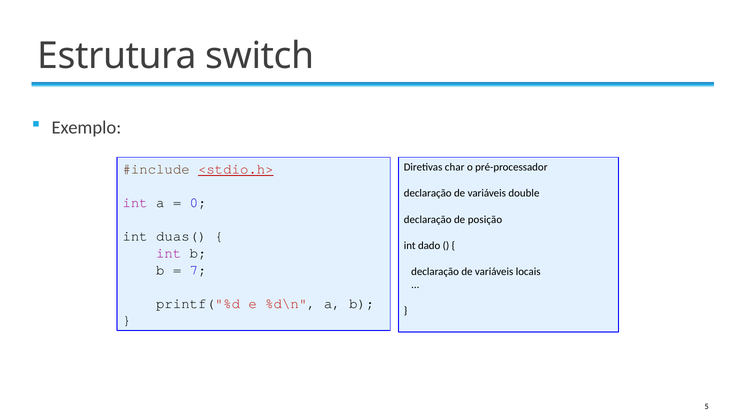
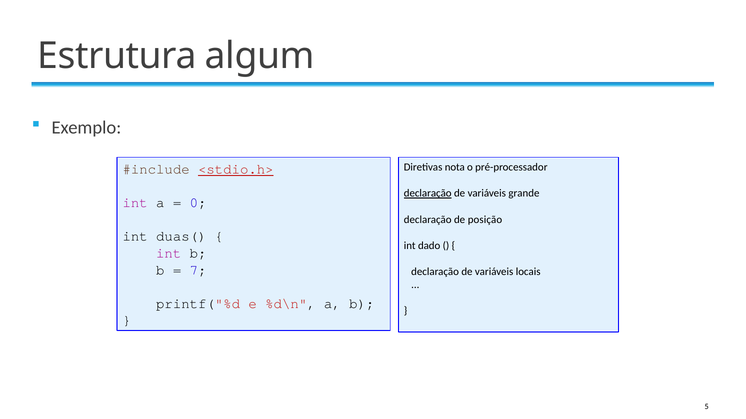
switch: switch -> algum (260, 56)
char: char -> nota (455, 168)
declaração underline: none -> present (428, 194)
double: double -> grande (524, 194)
